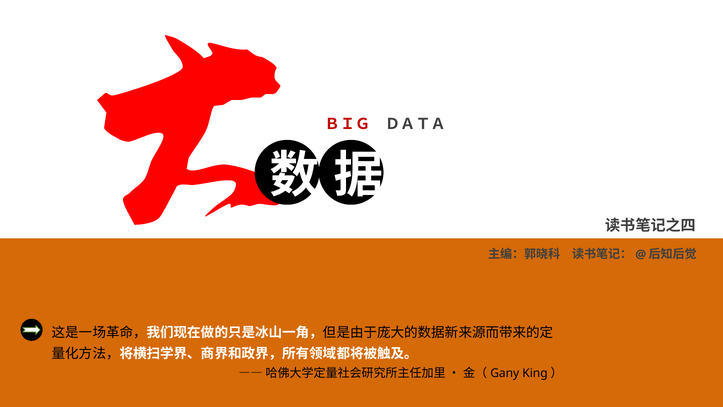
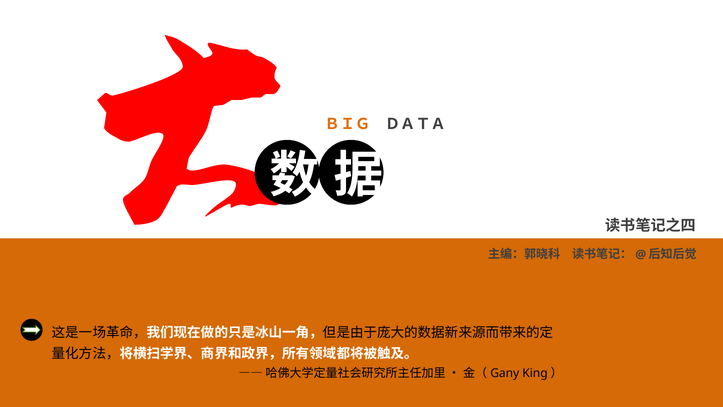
ＢＩＧ colour: red -> orange (348, 124)
